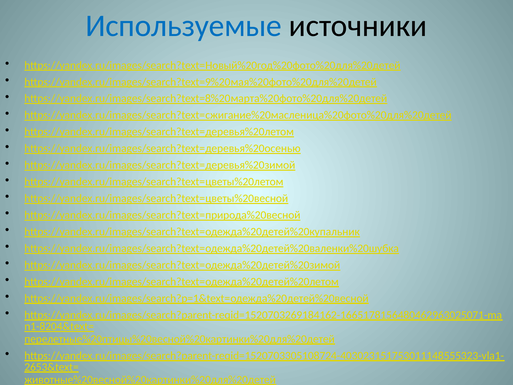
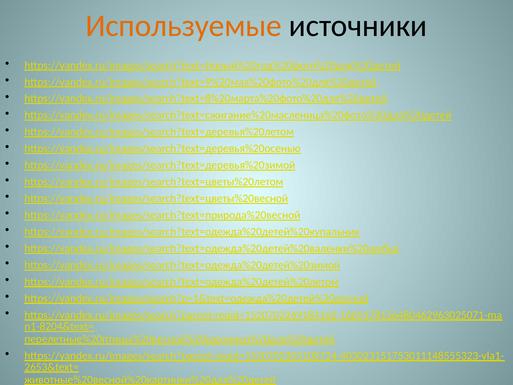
Используемые colour: blue -> orange (184, 26)
